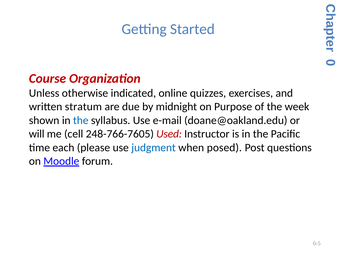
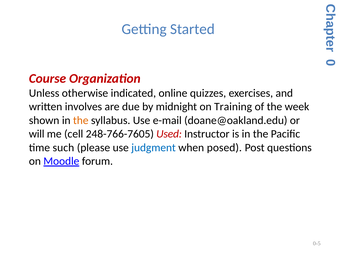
stratum: stratum -> involves (83, 107)
Purpose: Purpose -> Training (233, 107)
the colour: blue -> orange (81, 121)
each: each -> such (63, 148)
